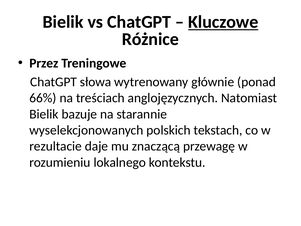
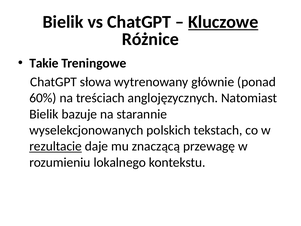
Przez: Przez -> Takie (44, 63)
66%: 66% -> 60% (43, 98)
rezultacie underline: none -> present (56, 146)
